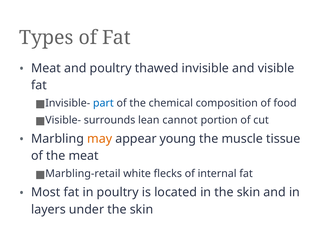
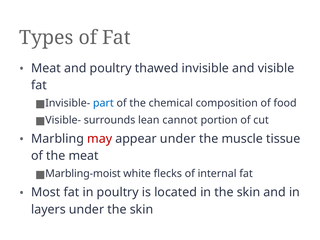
may colour: orange -> red (100, 139)
appear young: young -> under (178, 139)
Marbling-retail: Marbling-retail -> Marbling-moist (83, 174)
